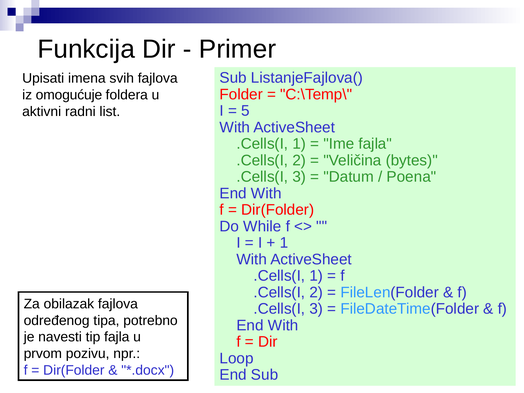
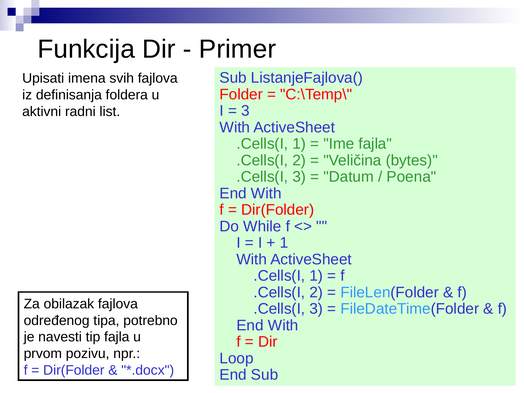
omogućuje: omogućuje -> definisanja (69, 95)
5: 5 -> 3 (245, 111)
